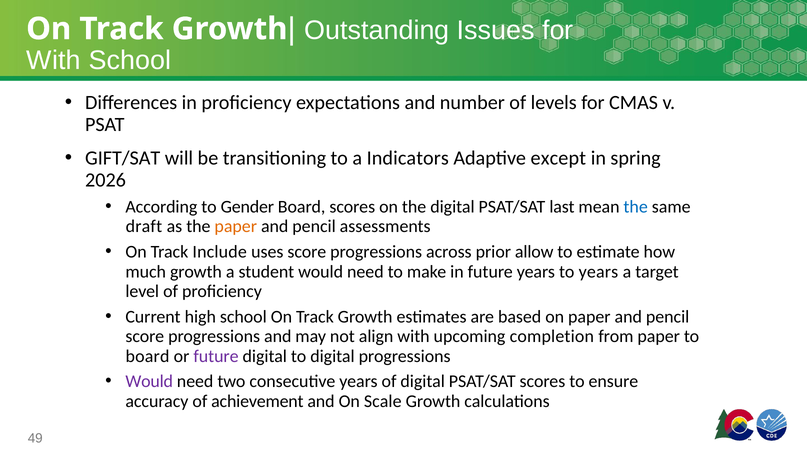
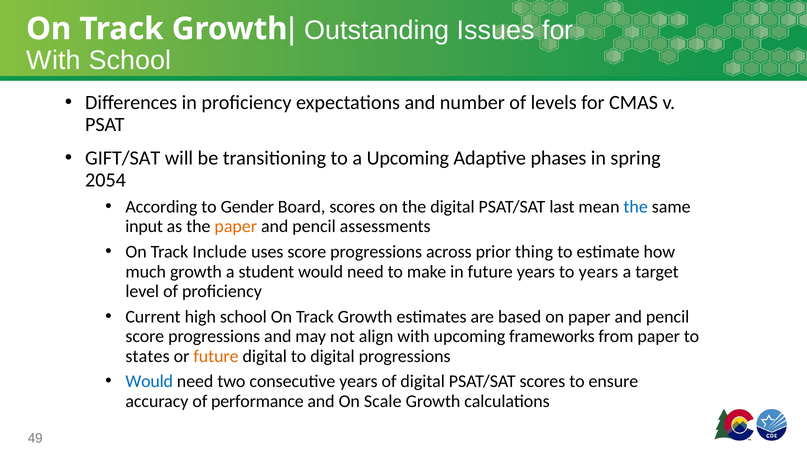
a Indicators: Indicators -> Upcoming (408, 158)
except: except -> phases (558, 158)
2026: 2026 -> 2054 (106, 180)
draft: draft -> input (144, 227)
allow: allow -> thing (534, 252)
completion: completion -> frameworks (552, 336)
board: board -> states (148, 356)
future colour: purple -> orange (216, 356)
Would colour: purple -> blue (149, 381)
achievement: achievement -> performance (257, 401)
